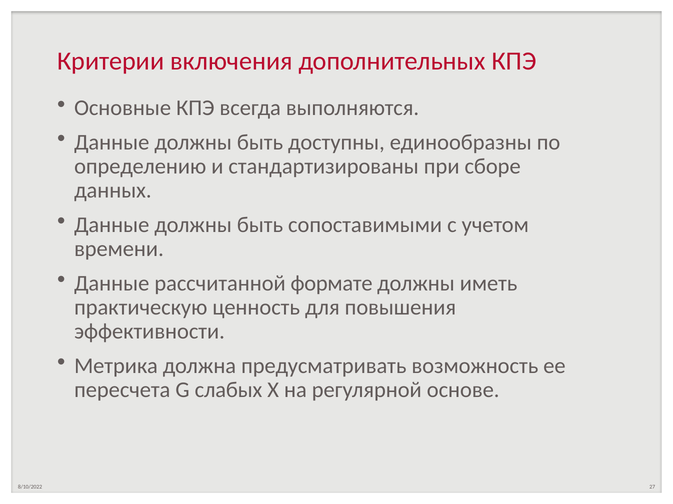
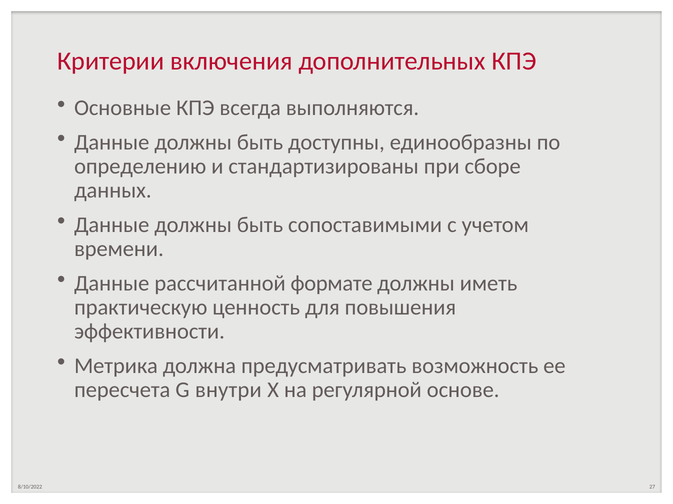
слабых: слабых -> внутри (228, 391)
